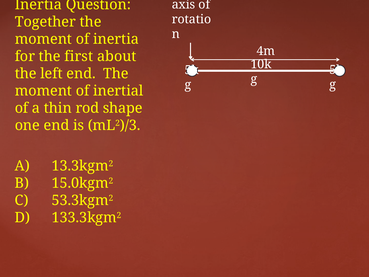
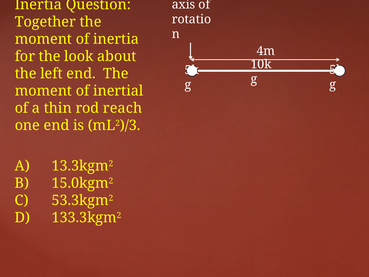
first: first -> look (79, 56)
shape: shape -> reach (123, 108)
